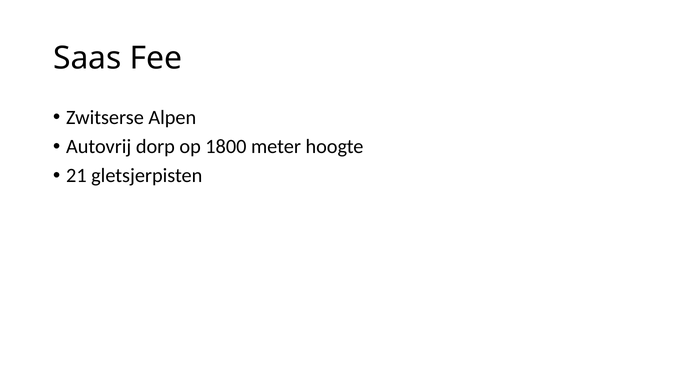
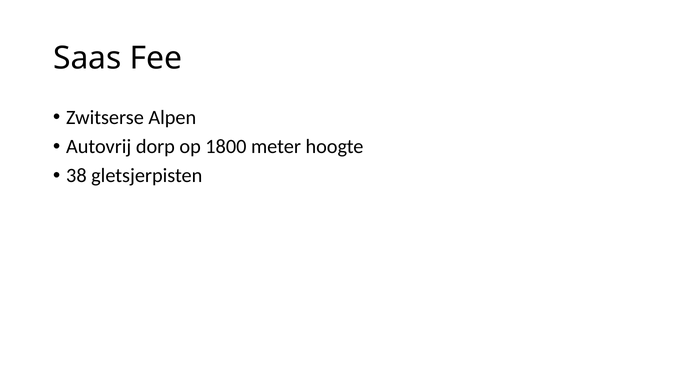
21: 21 -> 38 (76, 176)
